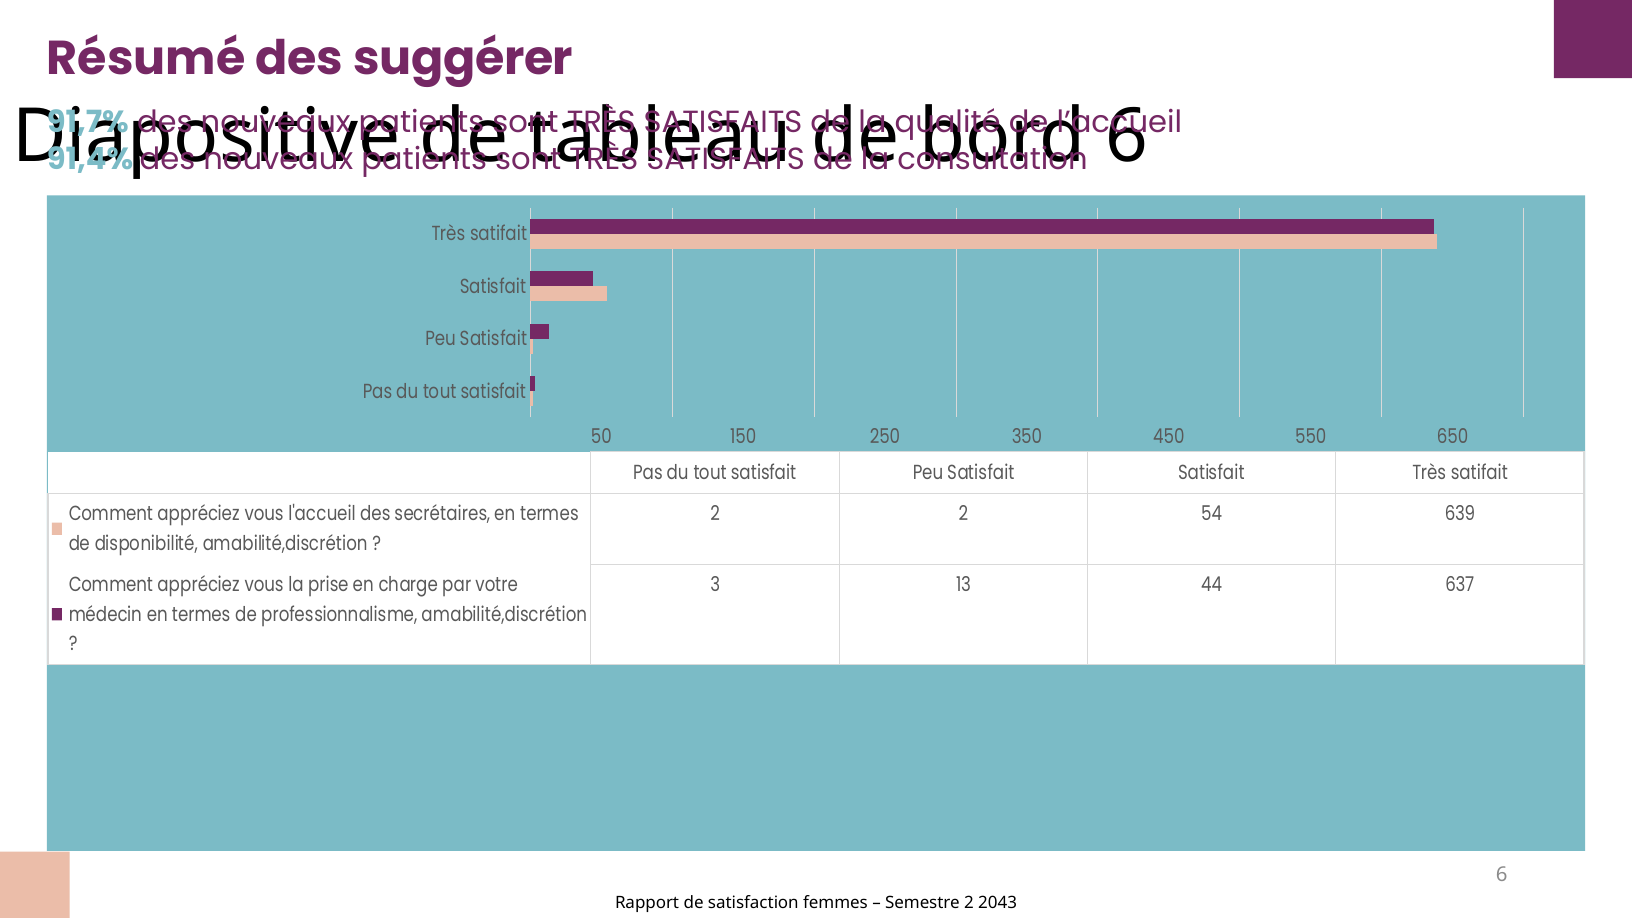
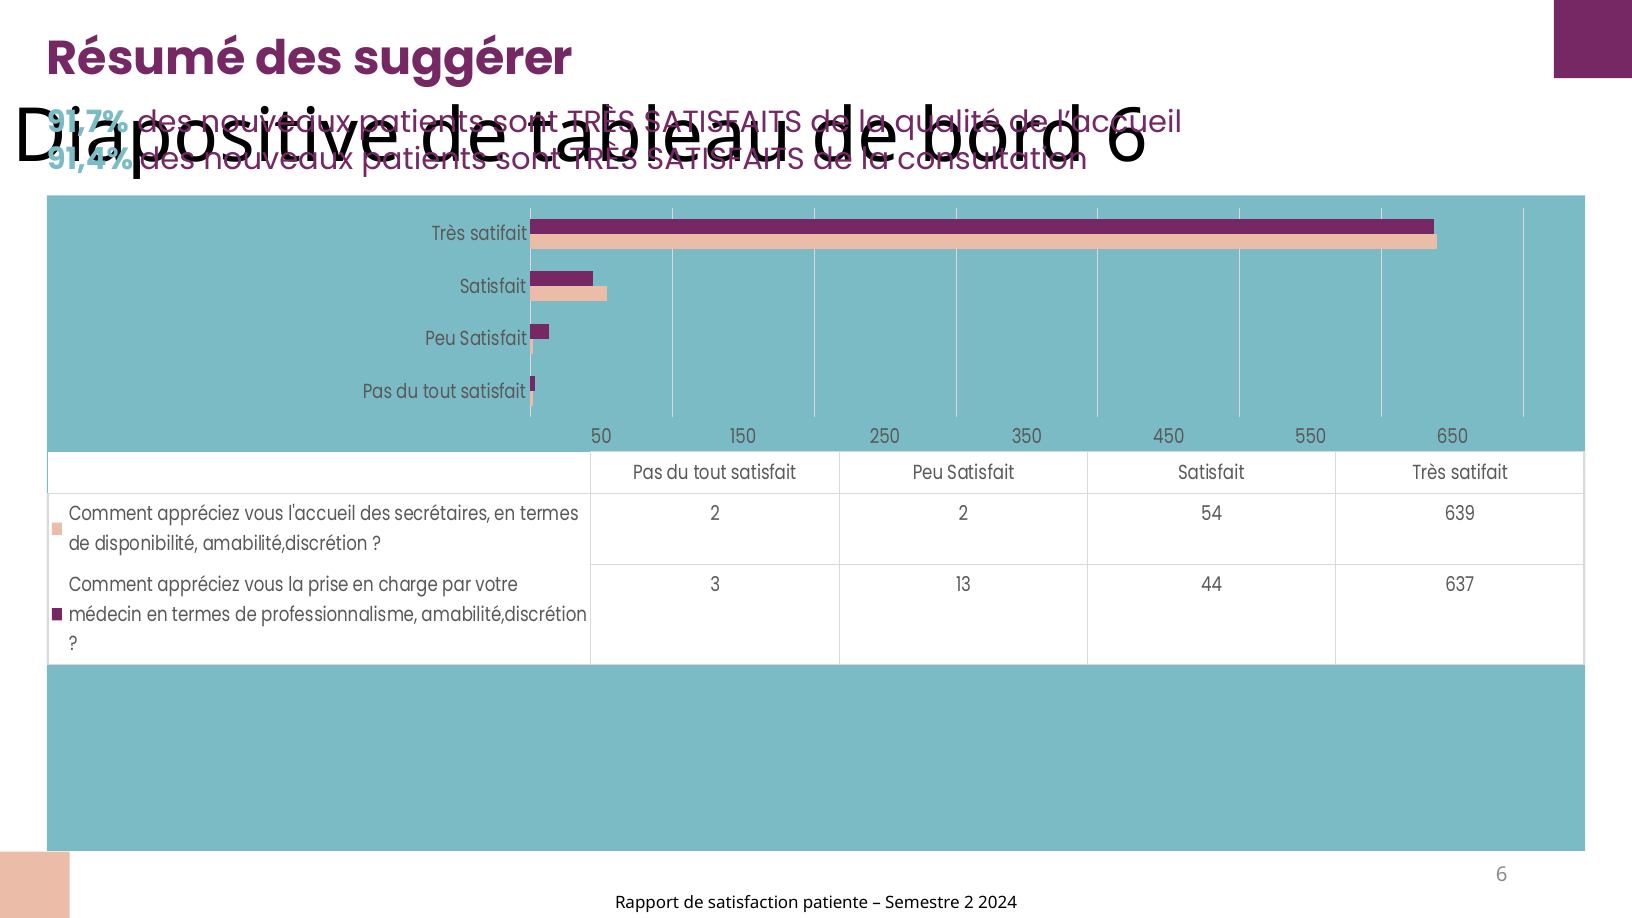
femmes: femmes -> patiente (836, 902)
2043: 2043 -> 2024 (998, 902)
